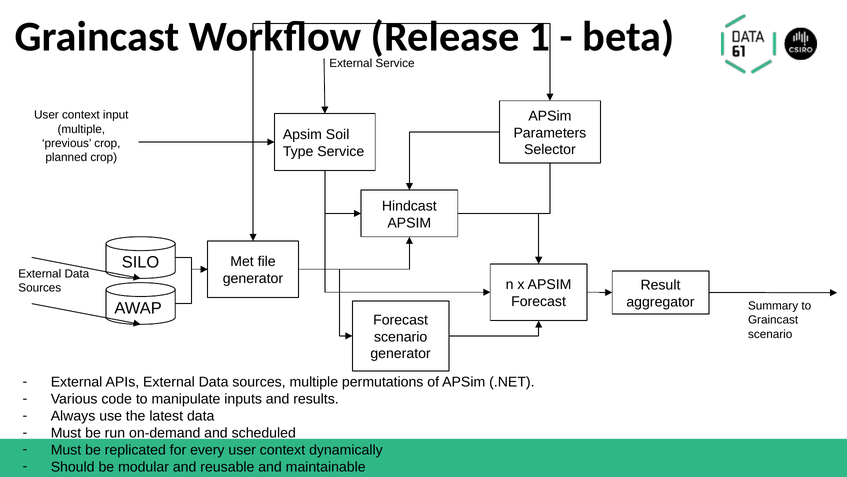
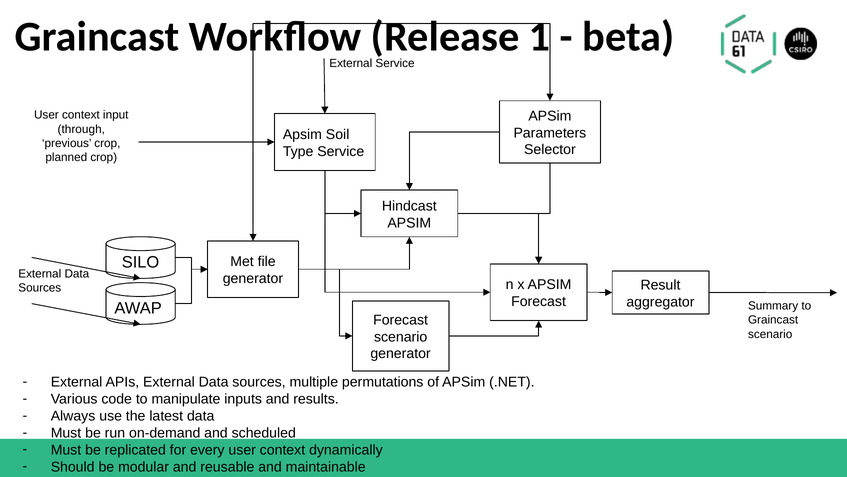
multiple: multiple -> through (81, 129)
